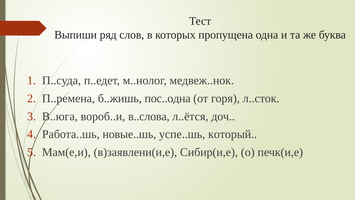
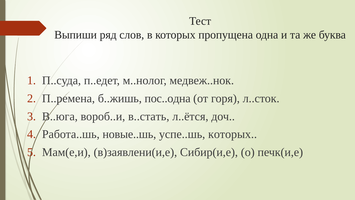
в..слова: в..слова -> в..стать (149, 116)
успе..шь который: который -> которых (233, 134)
